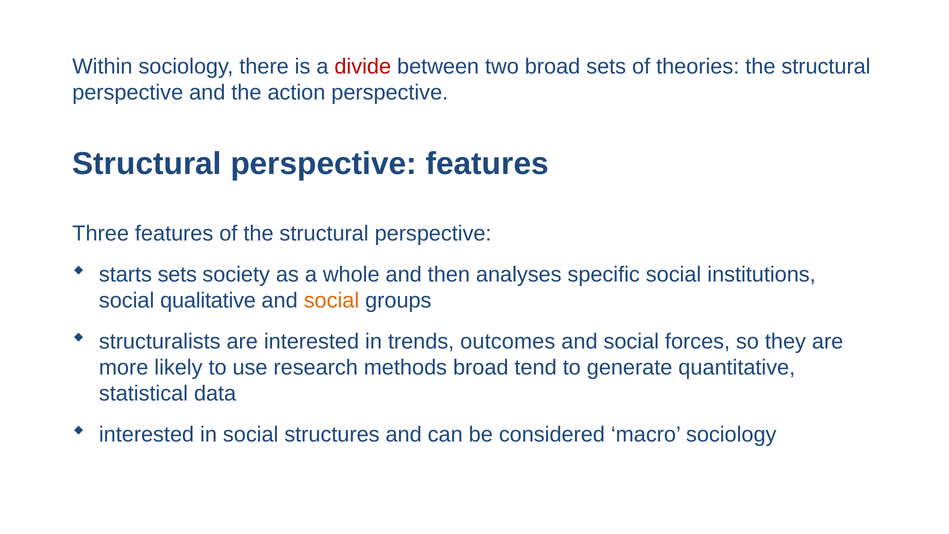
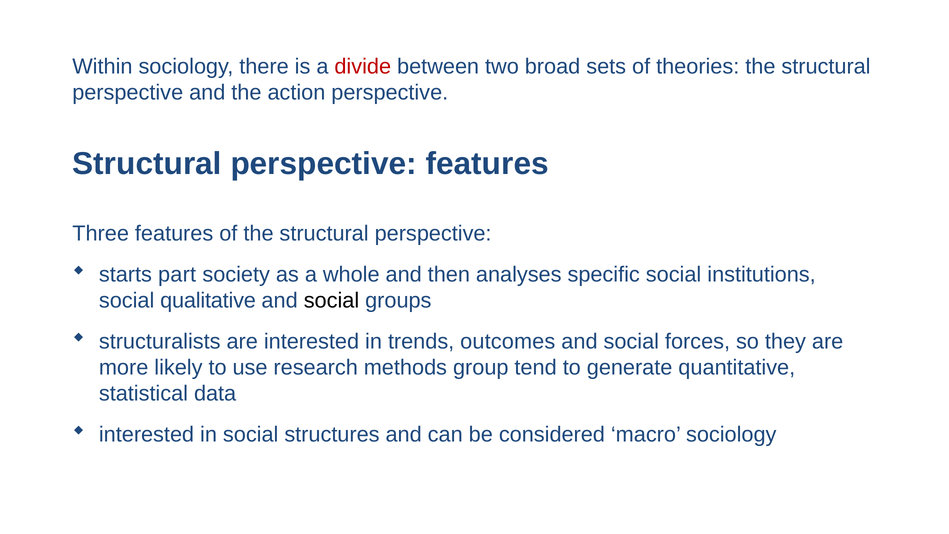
starts sets: sets -> part (177, 274)
social colour: orange -> black (331, 300)
methods broad: broad -> group (481, 367)
